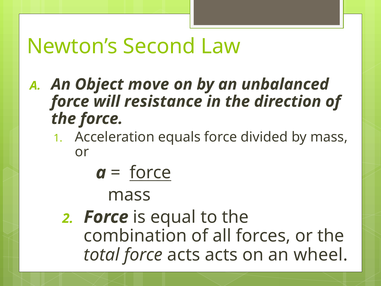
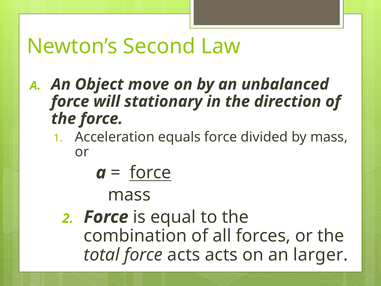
resistance: resistance -> stationary (163, 101)
wheel: wheel -> larger (321, 255)
